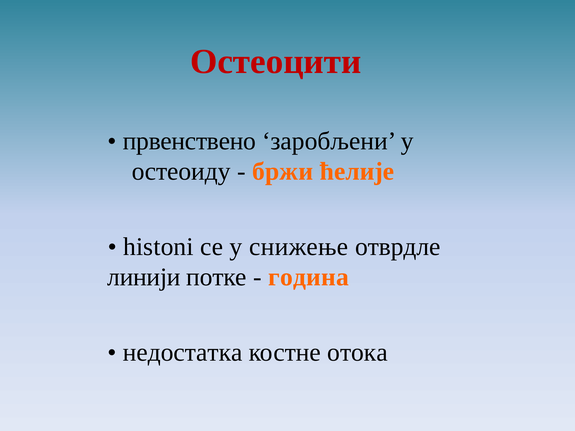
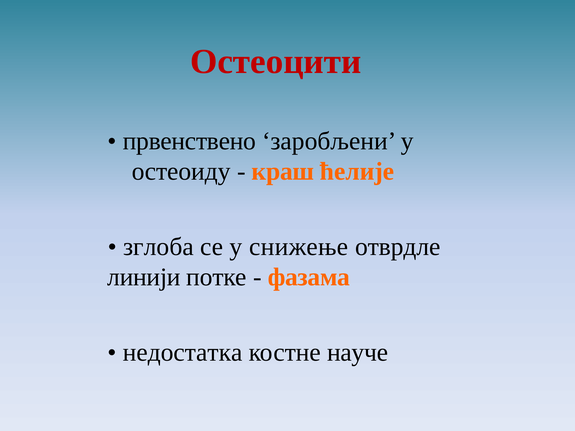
бржи: бржи -> краш (283, 171)
histoni: histoni -> зглоба (158, 247)
година: година -> фазама (309, 277)
отока: отока -> науче (358, 353)
